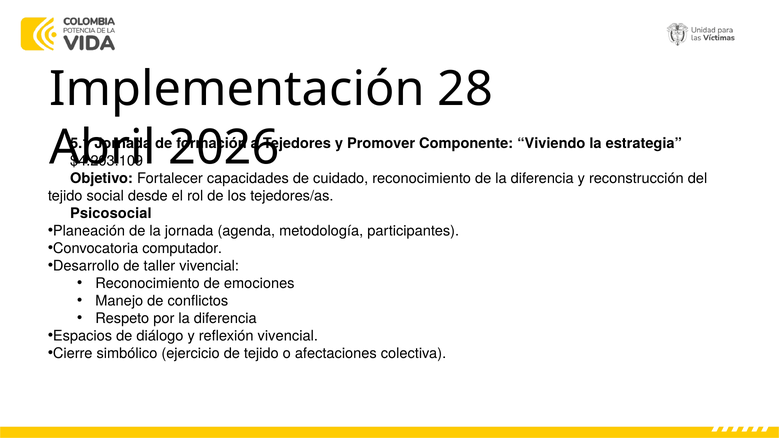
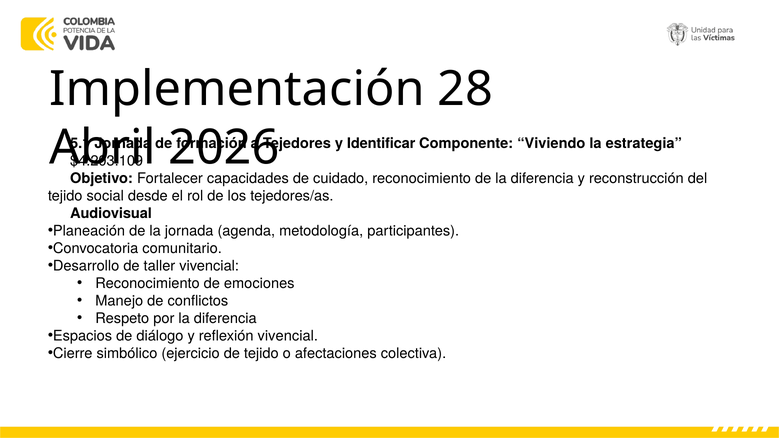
Promover: Promover -> Identificar (381, 143)
Psicosocial: Psicosocial -> Audiovisual (111, 213)
computador: computador -> comunitario (182, 248)
